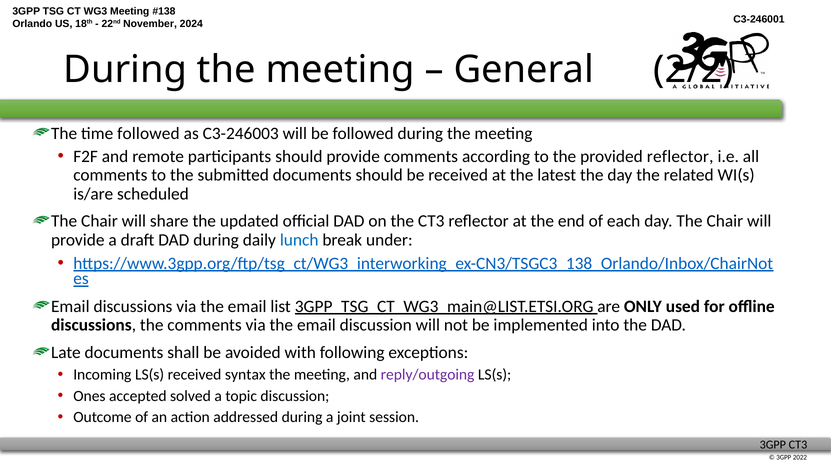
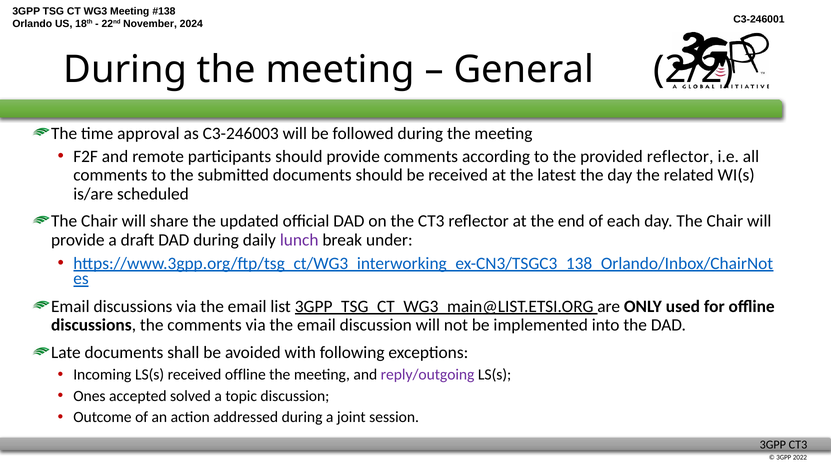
time followed: followed -> approval (148, 133)
lunch colour: blue -> purple (299, 240)
received syntax: syntax -> offline (245, 374)
